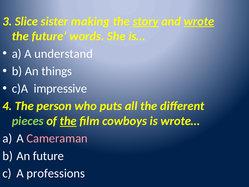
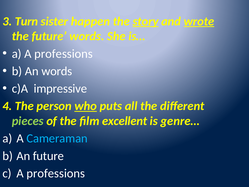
Slice: Slice -> Turn (26, 21)
making: making -> happen (90, 21)
a A understand: understand -> professions (64, 54)
An things: things -> words (57, 71)
who underline: none -> present (86, 106)
the underline: present -> none (68, 121)
cowboys: cowboys -> excellent (125, 121)
wrote…: wrote… -> genre… (180, 121)
Cameraman colour: pink -> light blue (57, 138)
